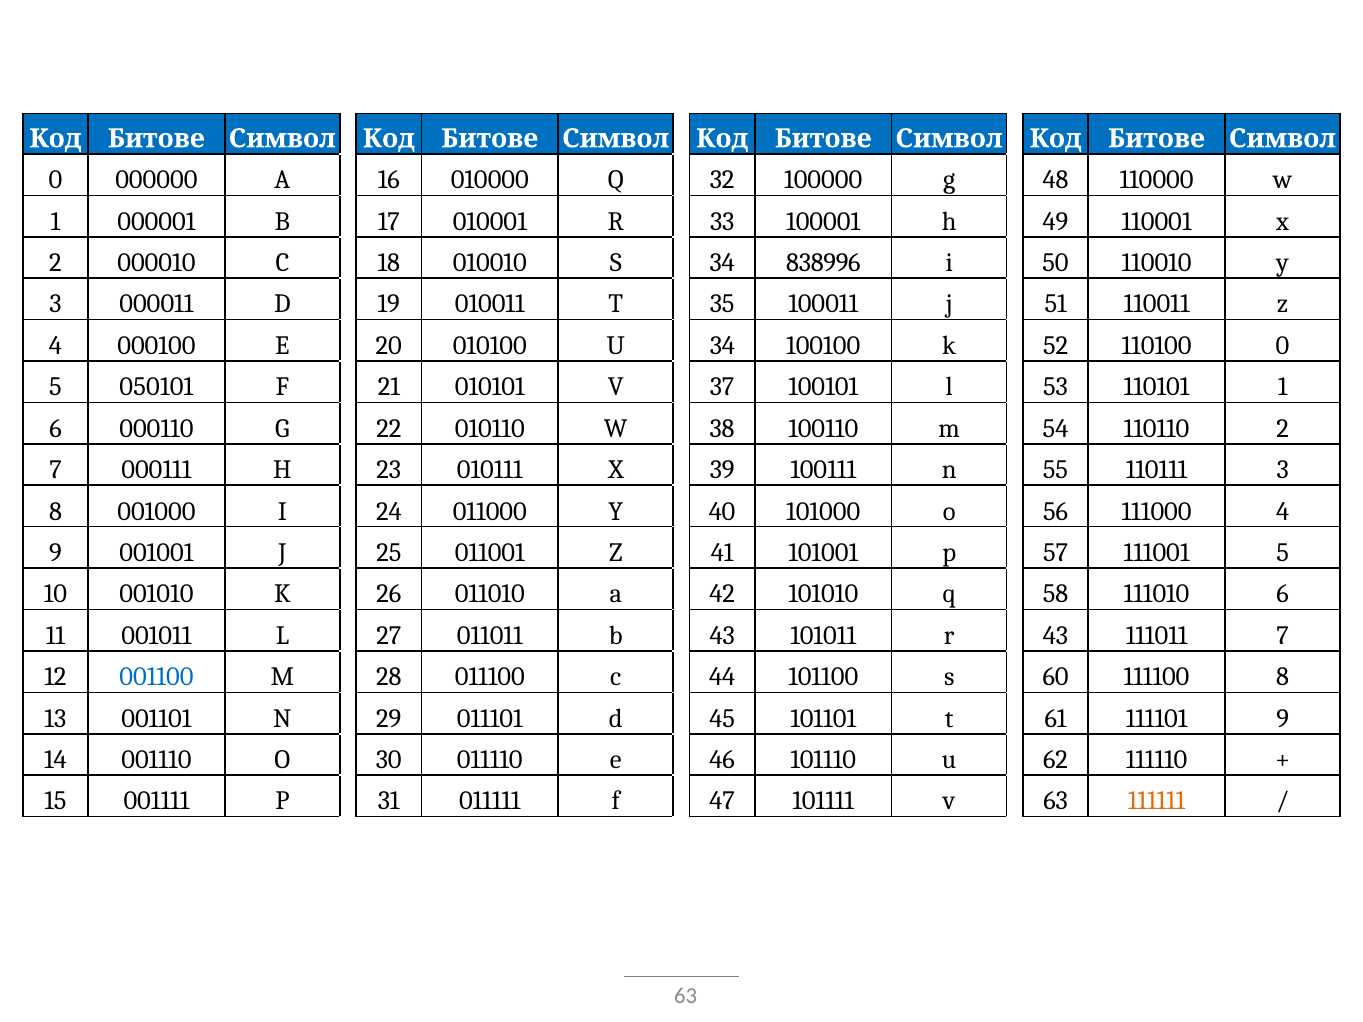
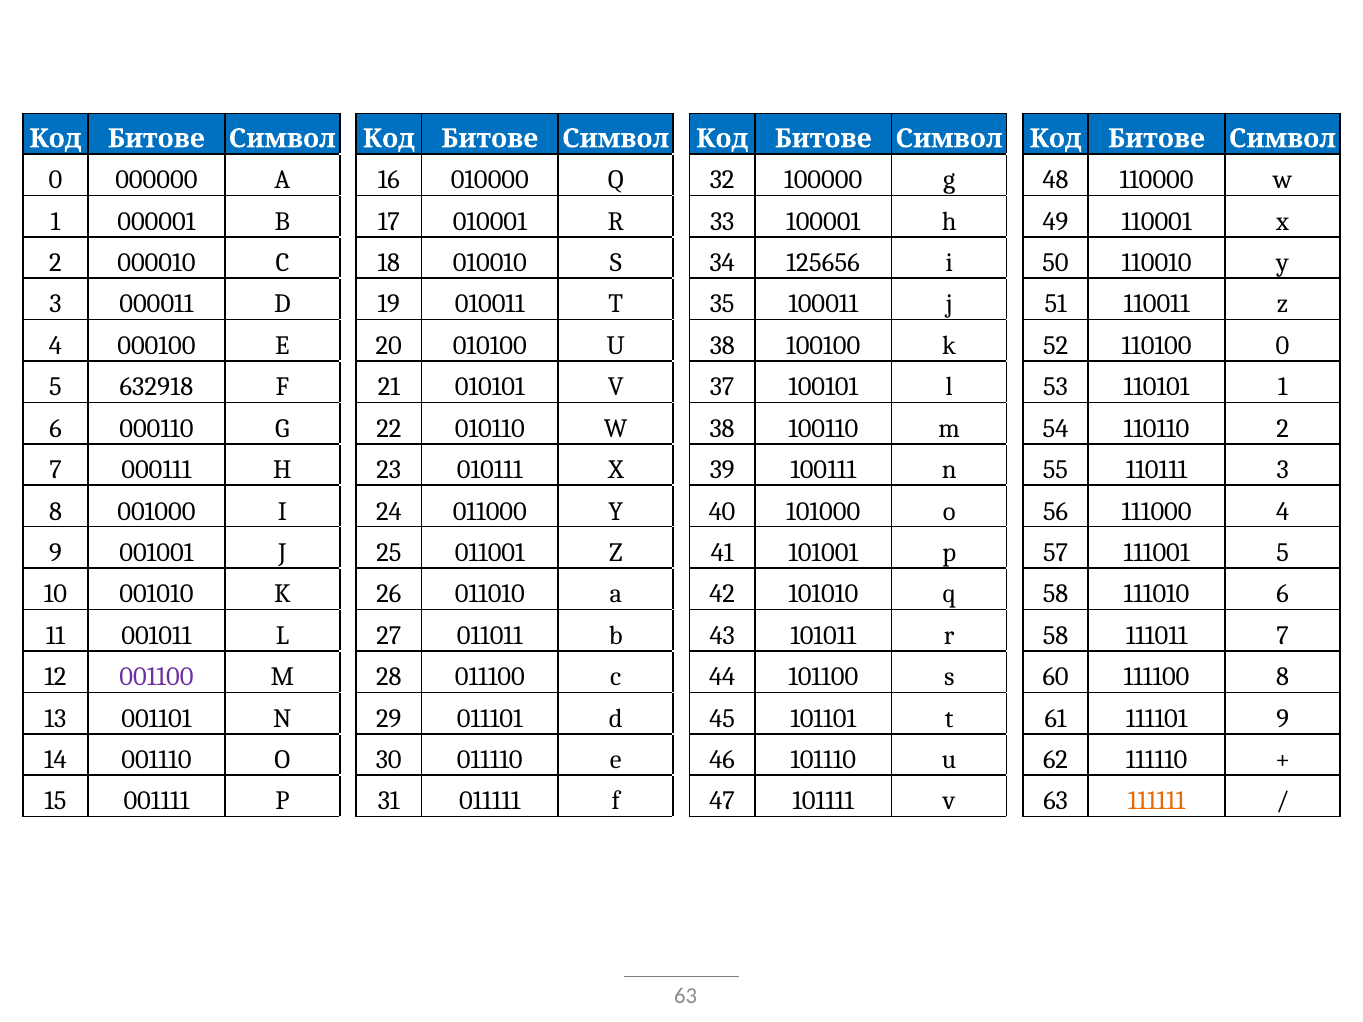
838996: 838996 -> 125656 (823, 263)
U 34: 34 -> 38 (722, 346)
050101: 050101 -> 632918 (156, 387)
r 43: 43 -> 58 (1056, 636)
001100 colour: blue -> purple (156, 677)
